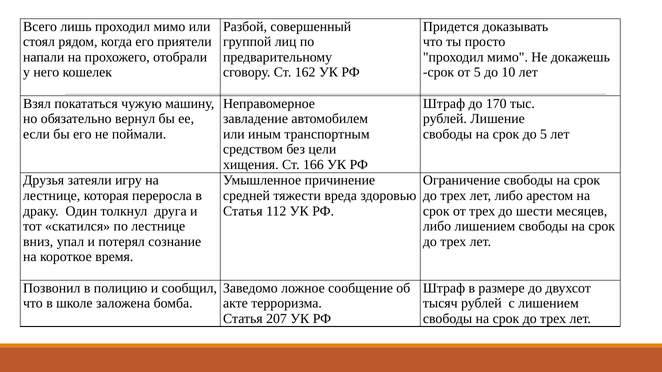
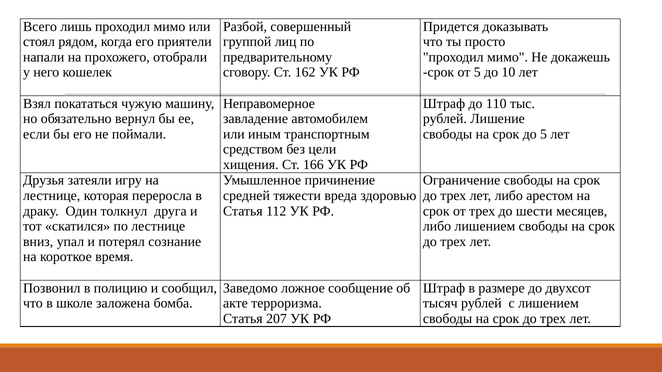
170: 170 -> 110 (496, 104)
